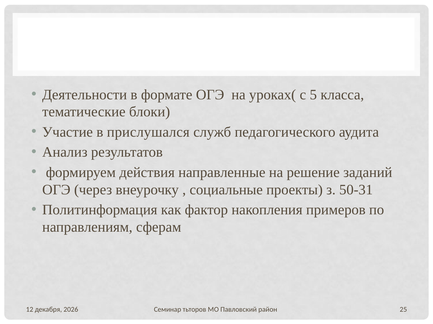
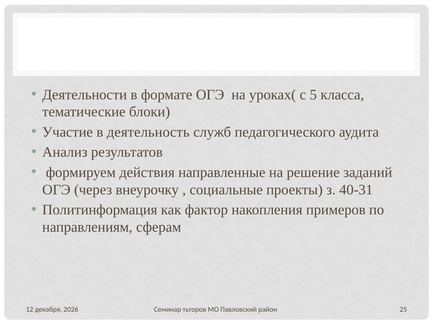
прислушался: прислушался -> деятельность (148, 132)
50-31: 50-31 -> 40-31 (356, 190)
